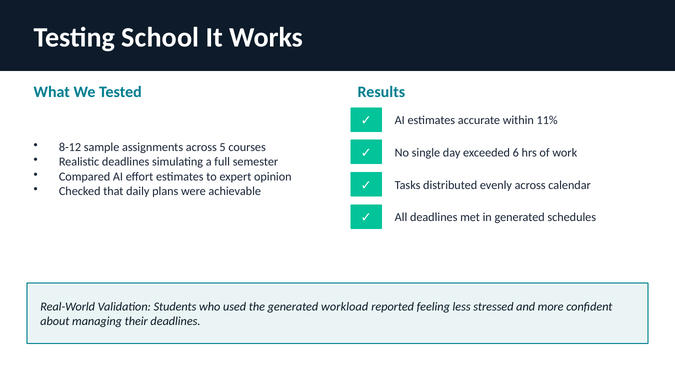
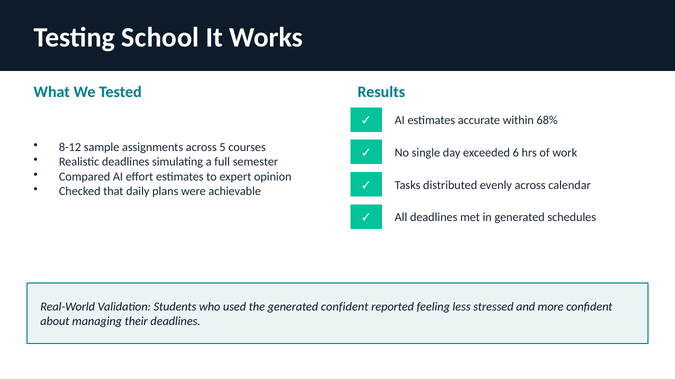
11%: 11% -> 68% (547, 121)
generated workload: workload -> confident (345, 307)
